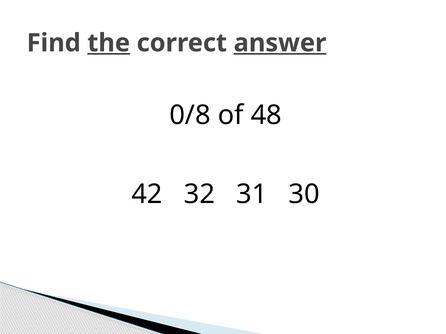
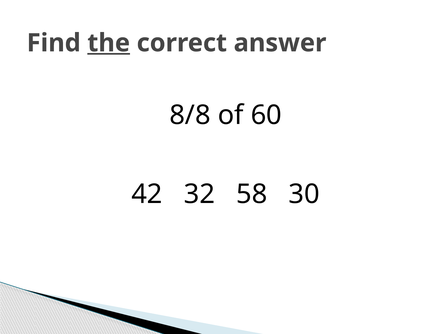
answer underline: present -> none (280, 43)
0/8: 0/8 -> 8/8 (190, 115)
48: 48 -> 60 (266, 115)
31: 31 -> 58 (252, 195)
